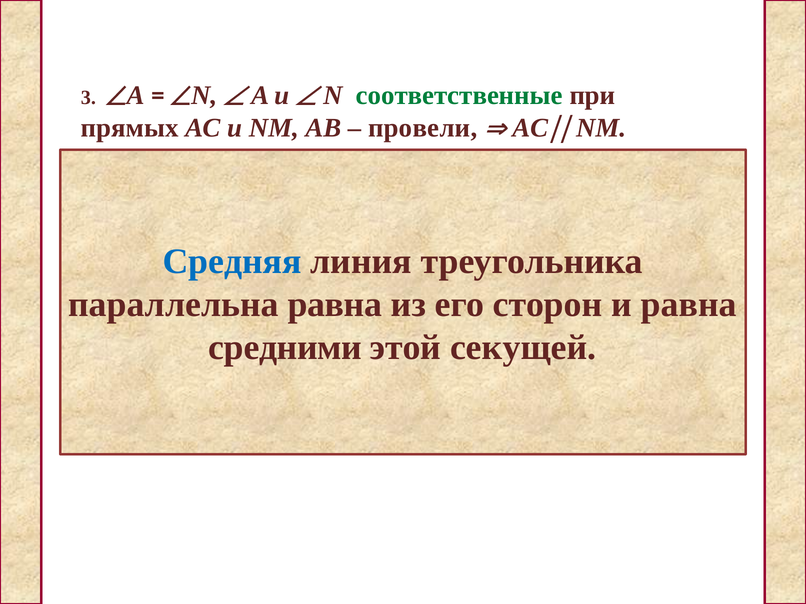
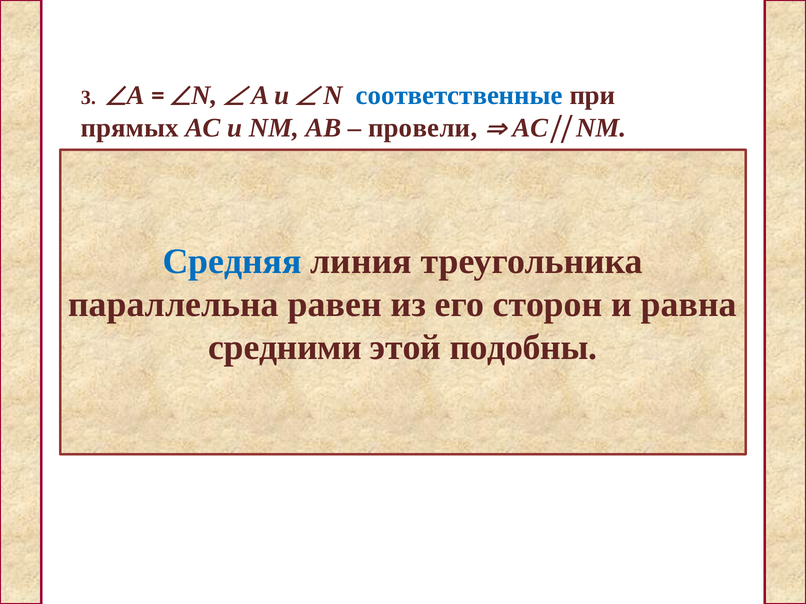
соответственные colour: green -> blue (459, 96)
параллельна равна: равна -> равен (335, 305)
секущей: секущей -> подобны (523, 348)
